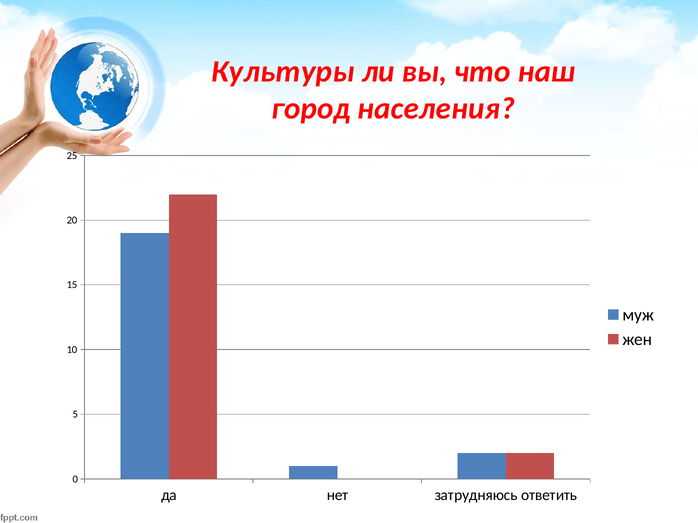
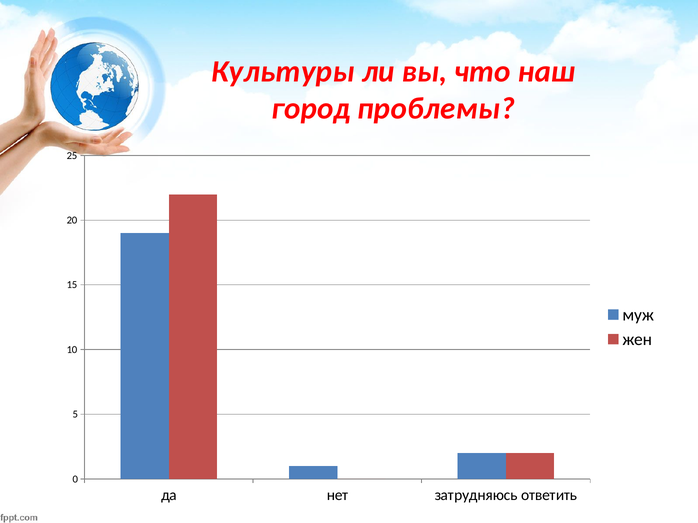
населения: населения -> проблемы (436, 109)
